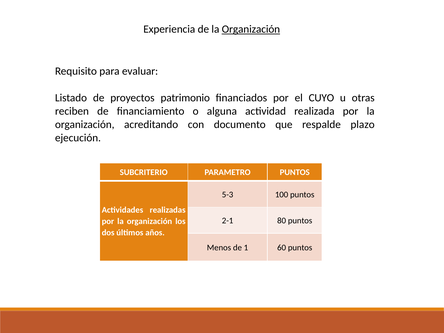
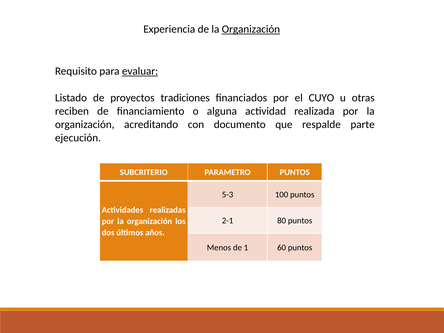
evaluar underline: none -> present (140, 71)
patrimonio: patrimonio -> tradiciones (185, 98)
plazo: plazo -> parte (363, 124)
